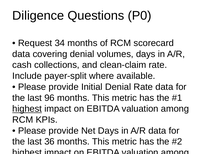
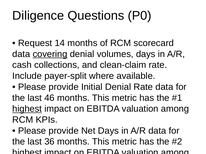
34: 34 -> 14 (60, 43)
covering underline: none -> present (50, 54)
96: 96 -> 46 (49, 98)
